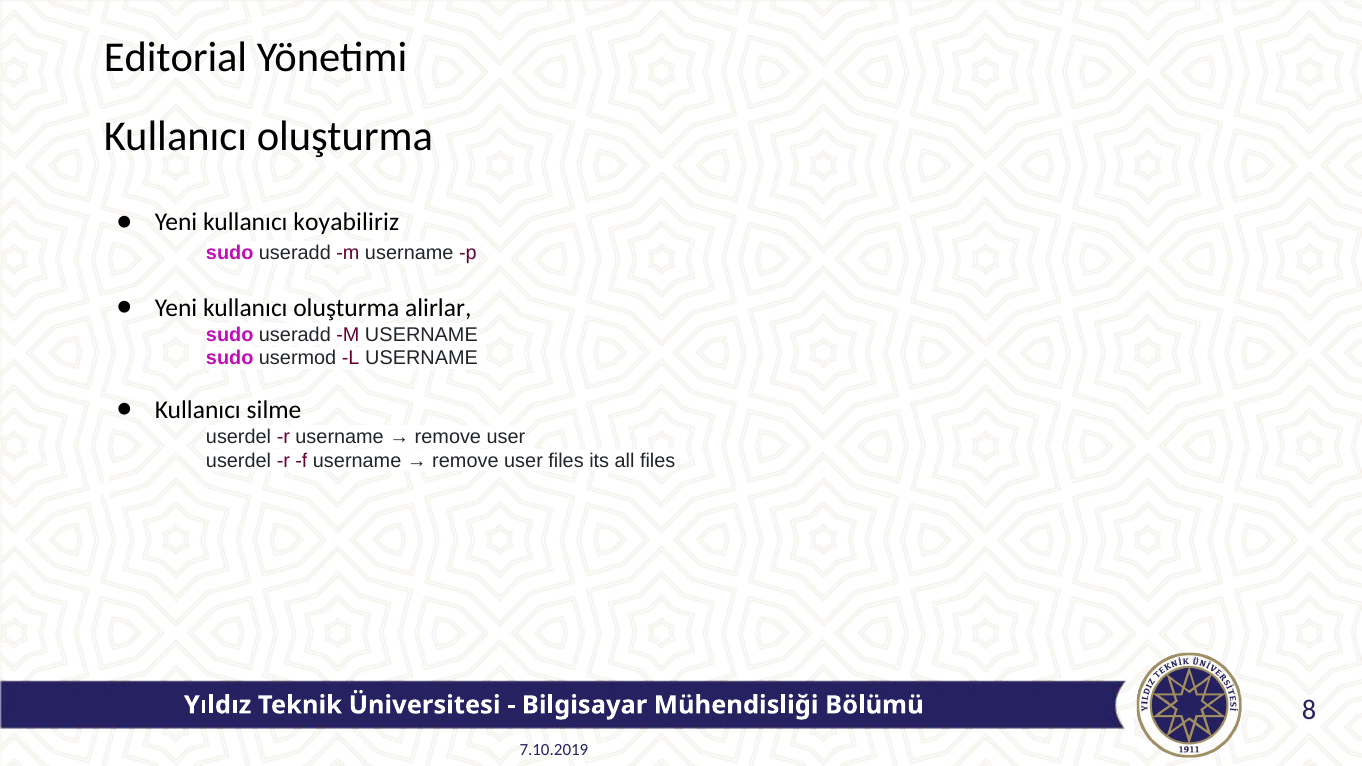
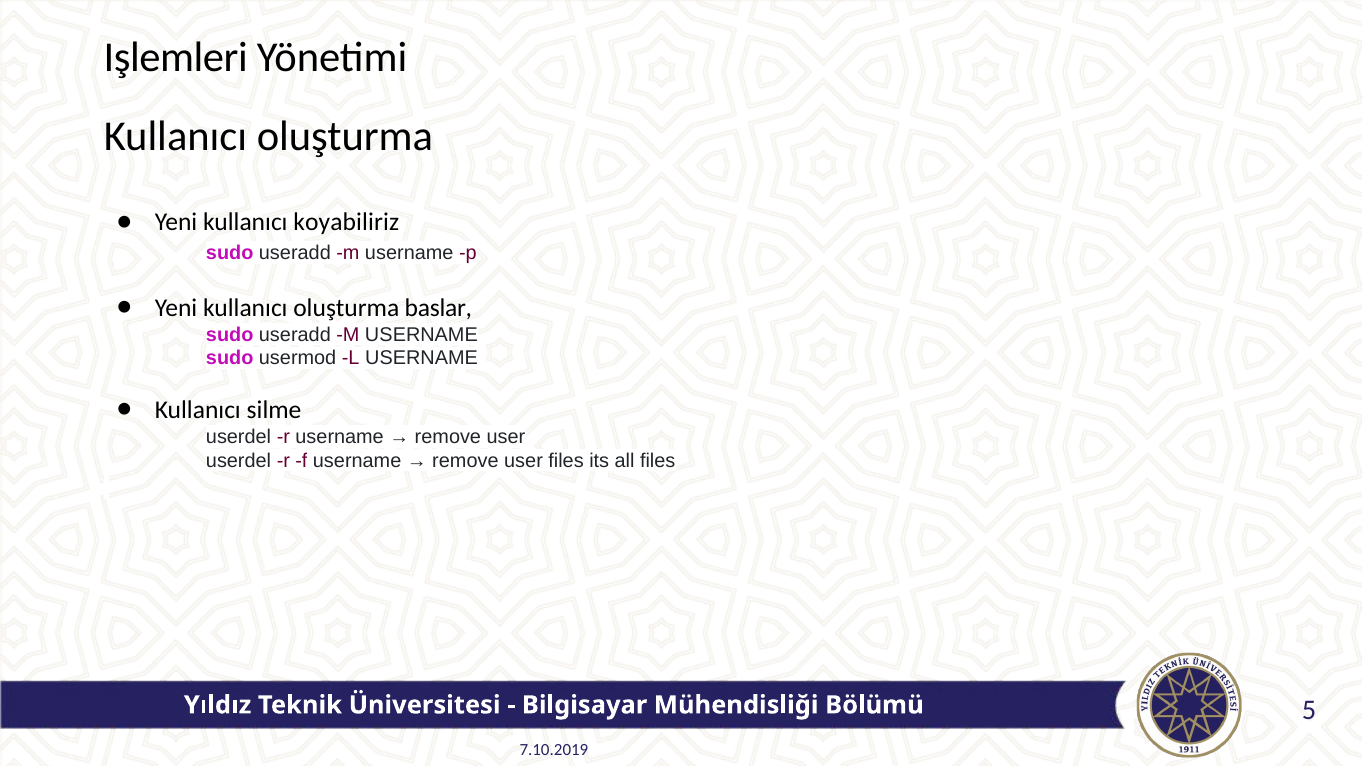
Editorial: Editorial -> Işlemleri (176, 57)
alirlar: alirlar -> baslar (438, 308)
8: 8 -> 5 (1309, 710)
